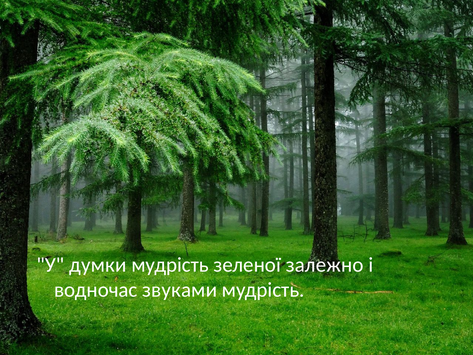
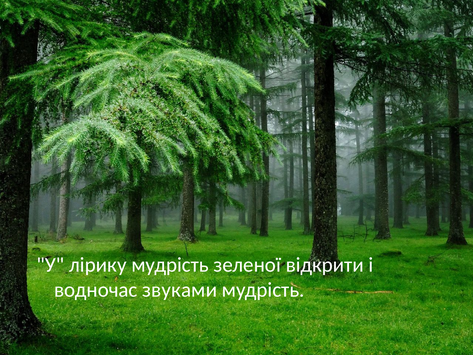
думки: думки -> лірику (98, 265)
залежно: залежно -> відкрити (325, 265)
